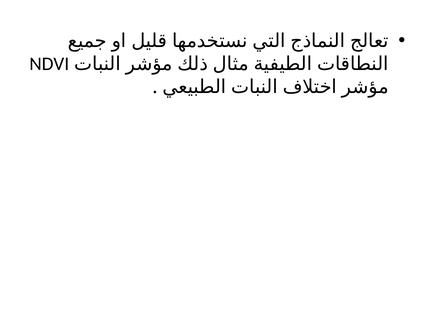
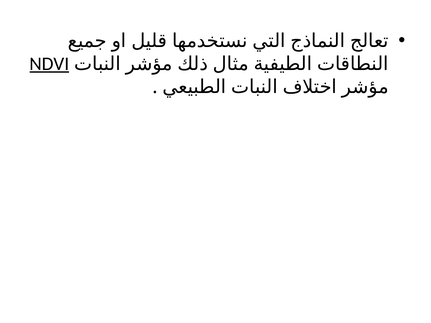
NDVI underline: none -> present (49, 64)
